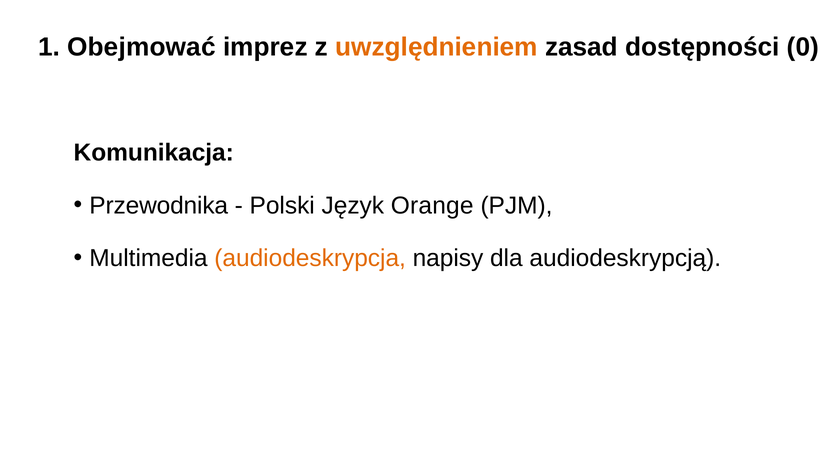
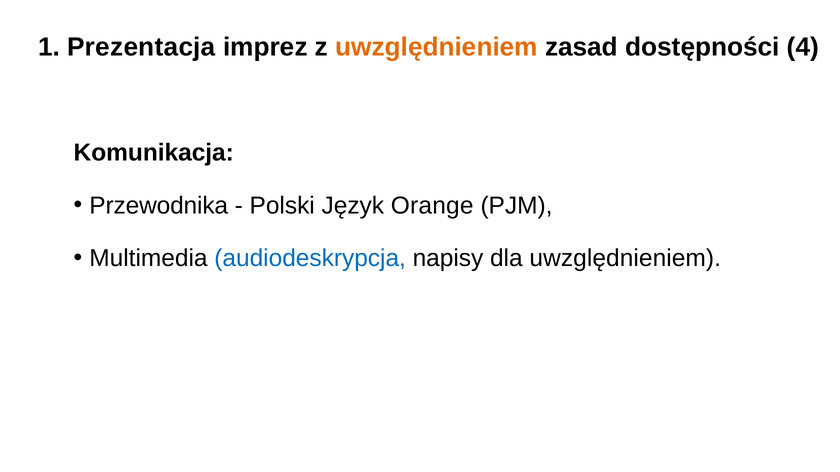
Obejmować: Obejmować -> Prezentacja (141, 47)
0: 0 -> 4 (803, 47)
audiodeskrypcja colour: orange -> blue (310, 259)
dla audiodeskrypcją: audiodeskrypcją -> uwzględnieniem (625, 259)
